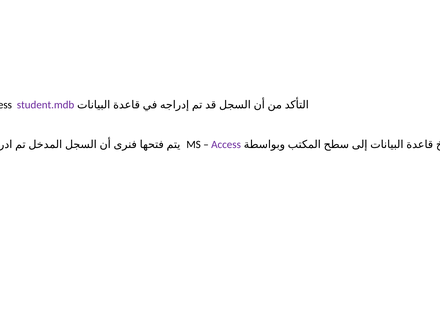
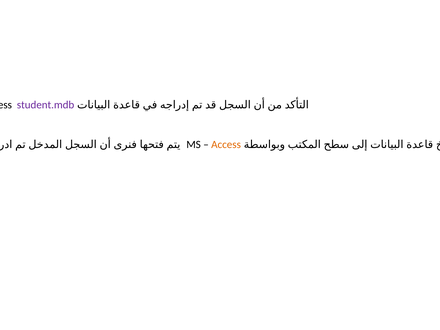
Access colour: purple -> orange (226, 144)
